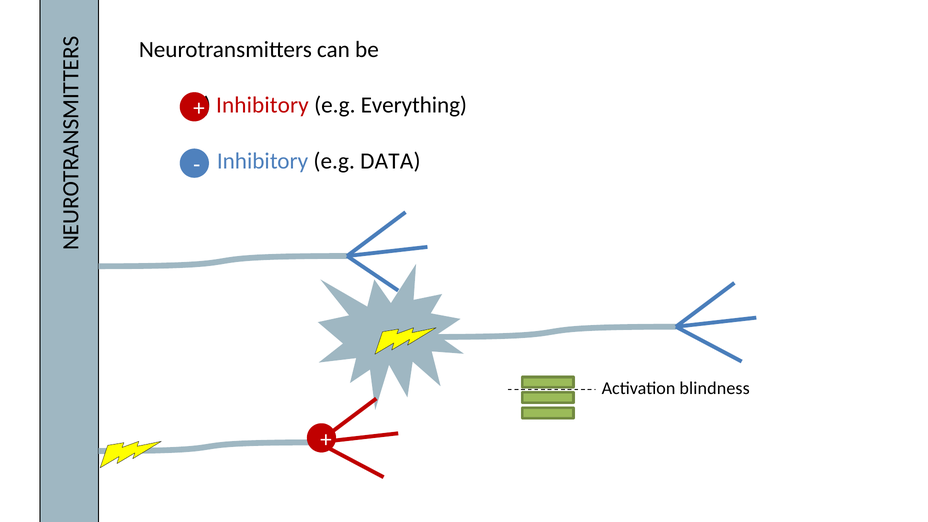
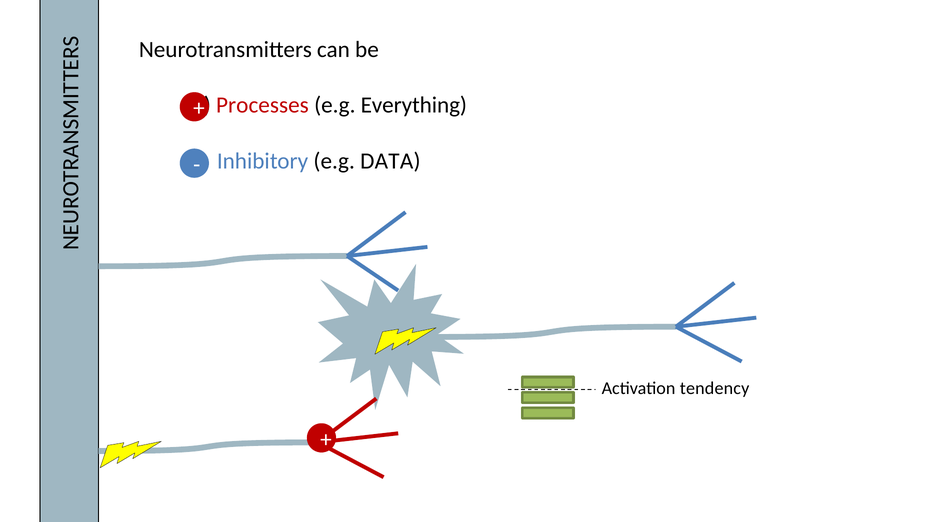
Inhibitory: Inhibitory -> Processes (262, 105)
blindness: blindness -> tendency (715, 388)
